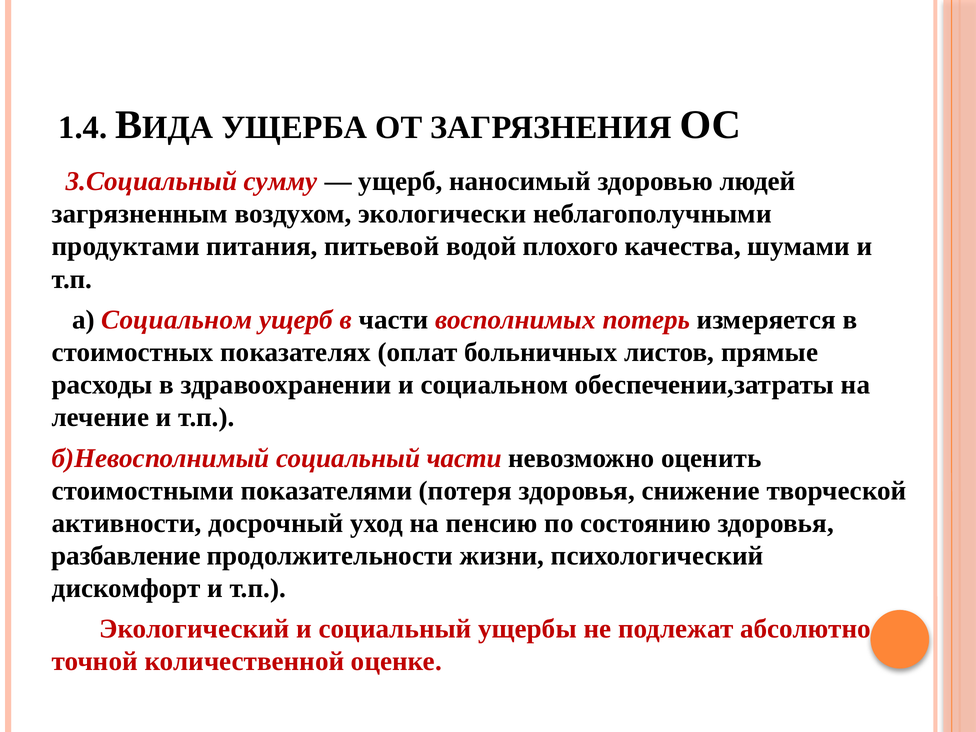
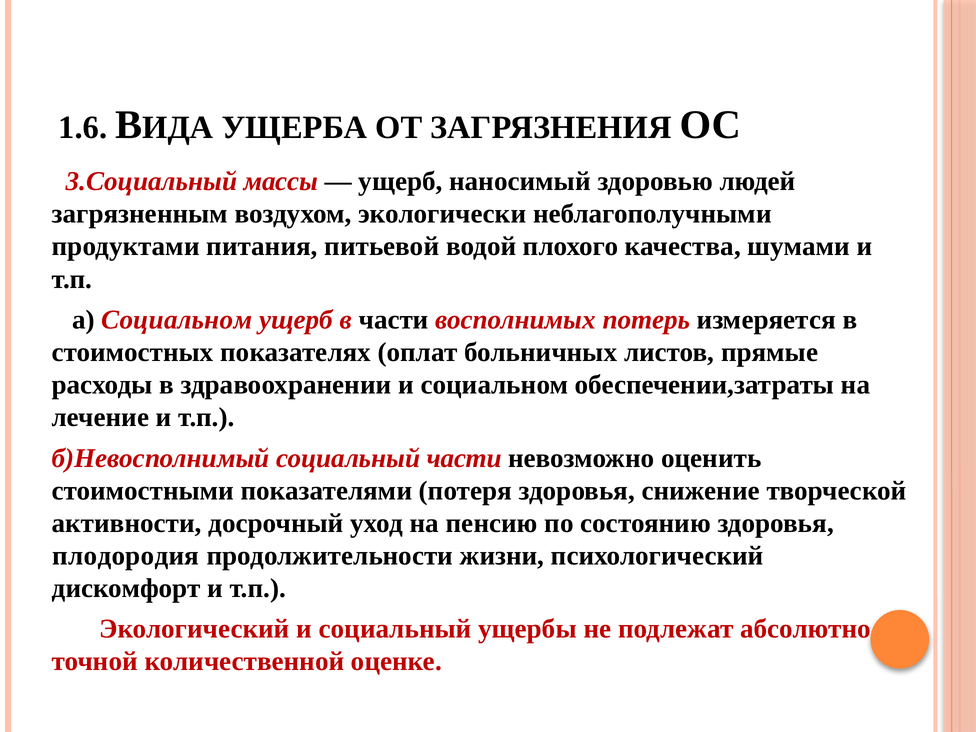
1.4: 1.4 -> 1.6 (83, 128)
сумму: сумму -> массы (281, 181)
разбавление: разбавление -> плодородия (126, 556)
